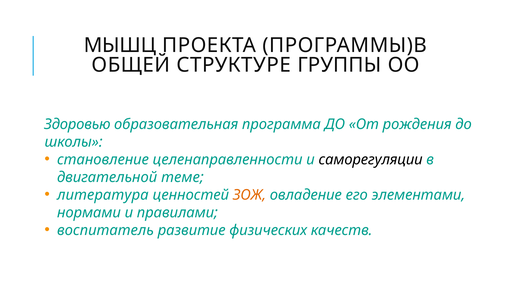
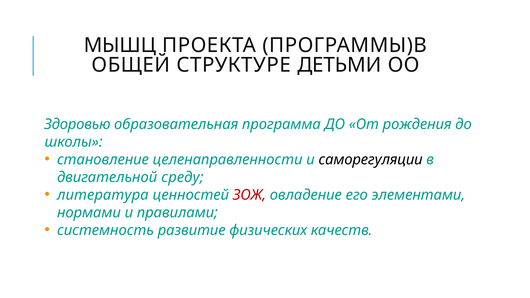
ГРУППЫ: ГРУППЫ -> ДЕТЬМИ (339, 65)
теме: теме -> среду (182, 177)
ЗОЖ colour: orange -> red (249, 195)
воспитатель: воспитатель -> системность (105, 230)
